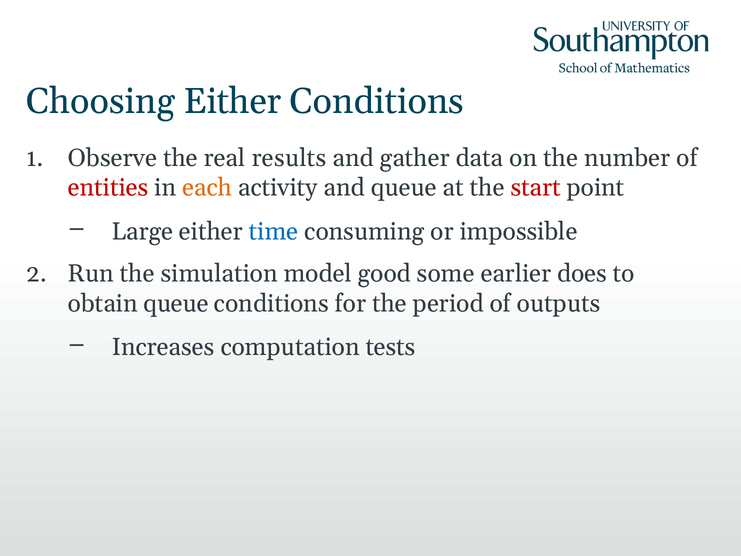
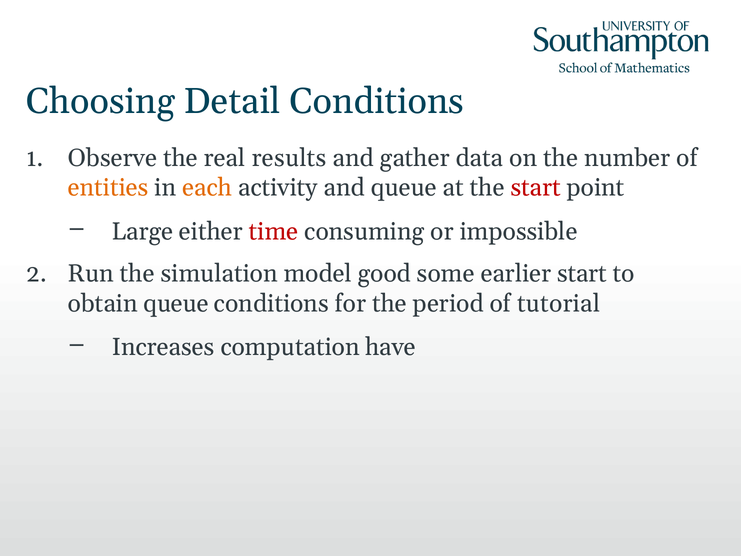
Choosing Either: Either -> Detail (232, 101)
entities colour: red -> orange (108, 188)
time colour: blue -> red (274, 231)
earlier does: does -> start (582, 274)
outputs: outputs -> tutorial (559, 303)
tests: tests -> have (390, 347)
